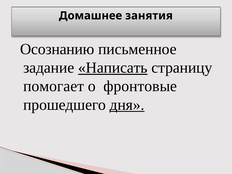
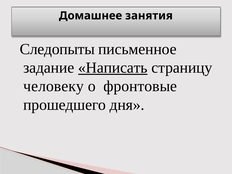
Осознанию: Осознанию -> Следопыты (57, 49)
помогает: помогает -> человеку (54, 86)
дня underline: present -> none (127, 105)
